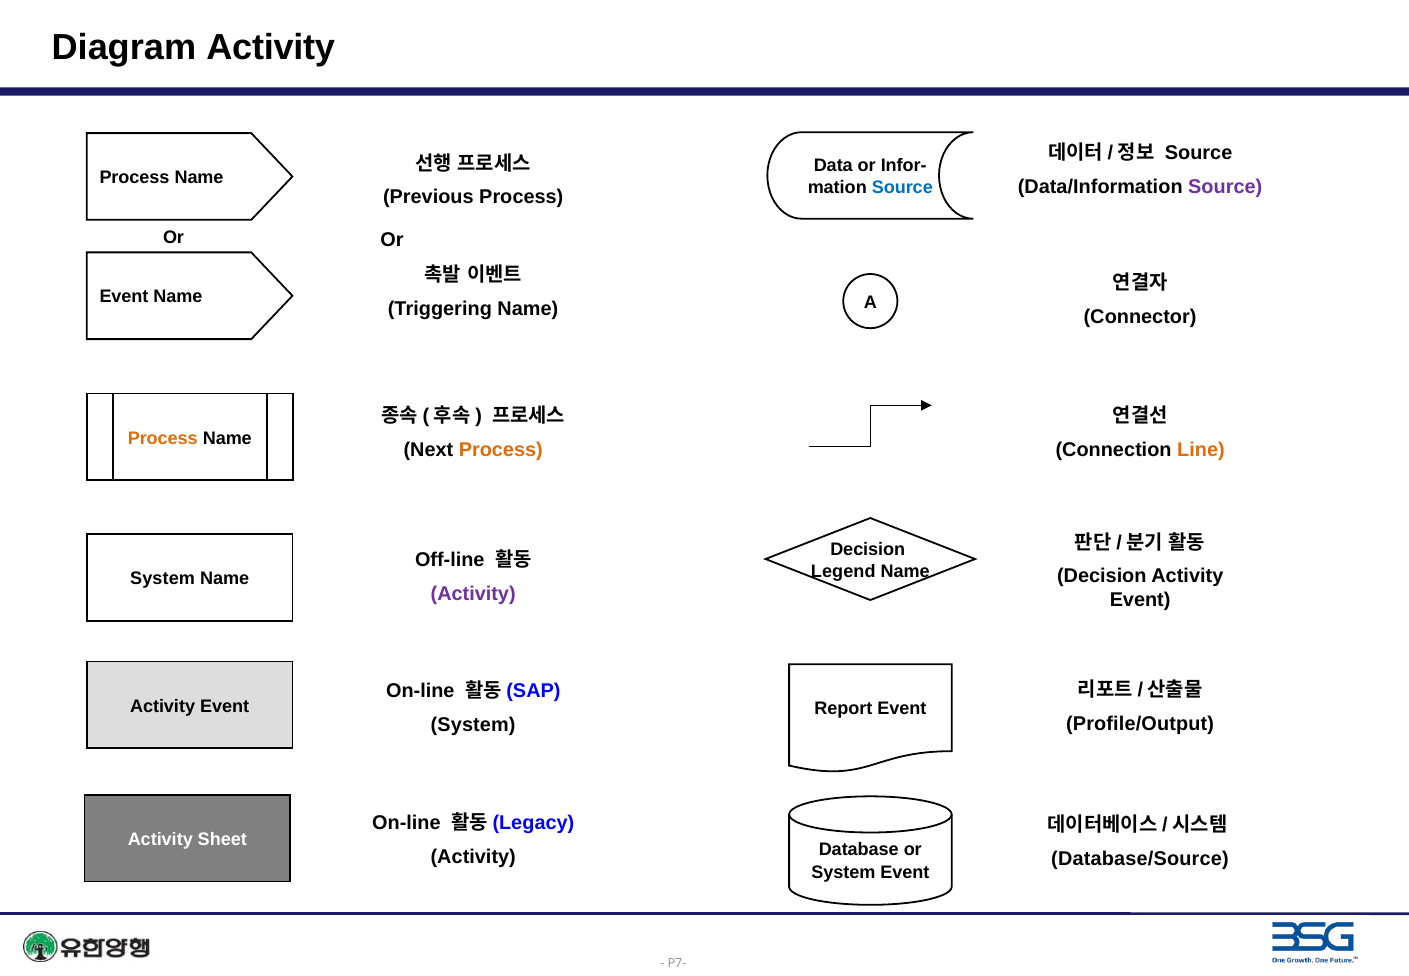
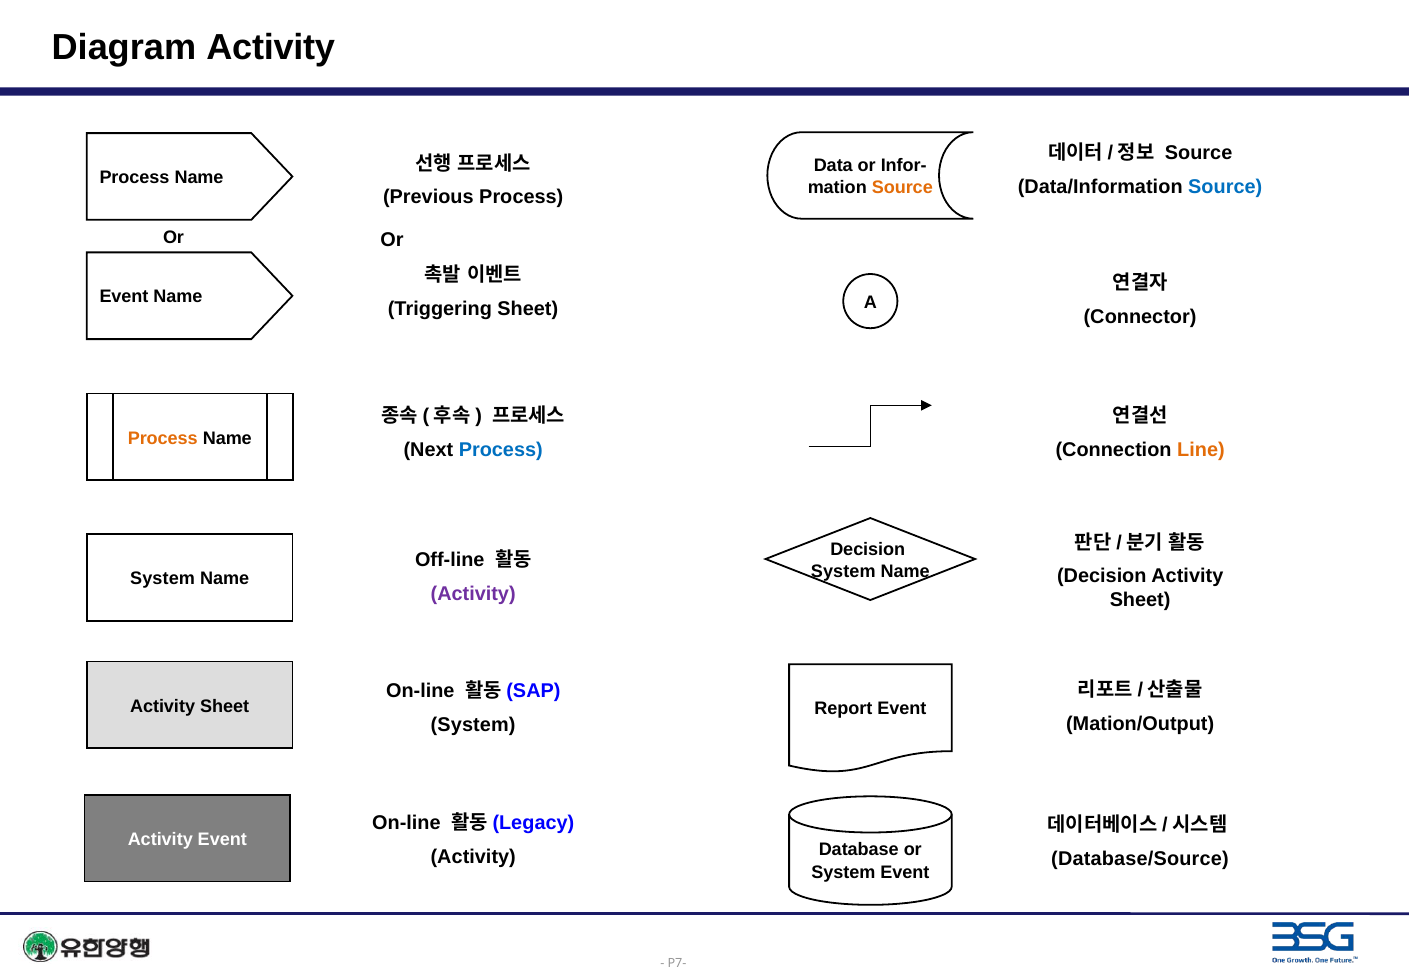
Source colour: purple -> blue (1225, 186)
Source colour: blue -> orange (902, 187)
Triggering Name: Name -> Sheet (528, 309)
Process colour: orange -> blue (501, 450)
Legend: Legend -> System (843, 571)
Event: Event -> Sheet (1140, 600)
Event: Event -> Sheet (225, 706)
Profile/Output: Profile/Output -> Mation/Output (1140, 723)
Activity Sheet: Sheet -> Event (222, 839)
